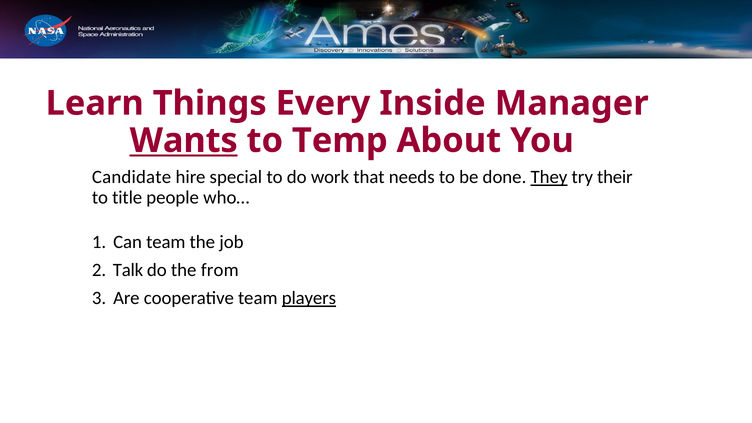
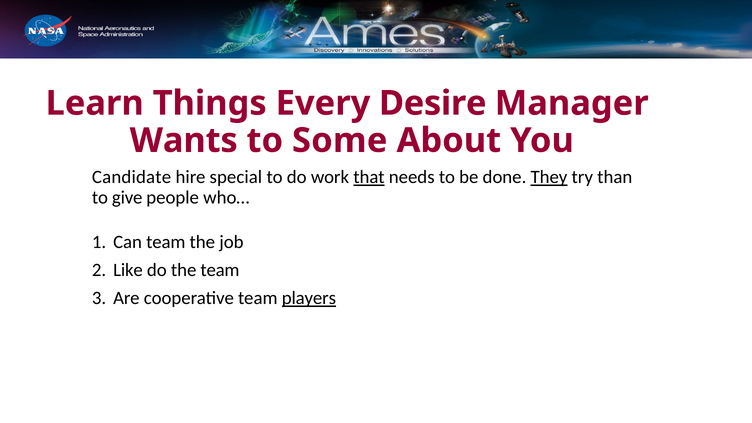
Inside: Inside -> Desire (433, 103)
Wants underline: present -> none (184, 141)
Temp: Temp -> Some (340, 141)
that underline: none -> present (369, 177)
their: their -> than (615, 177)
title: title -> give (127, 197)
Talk: Talk -> Like (128, 270)
the from: from -> team (220, 270)
